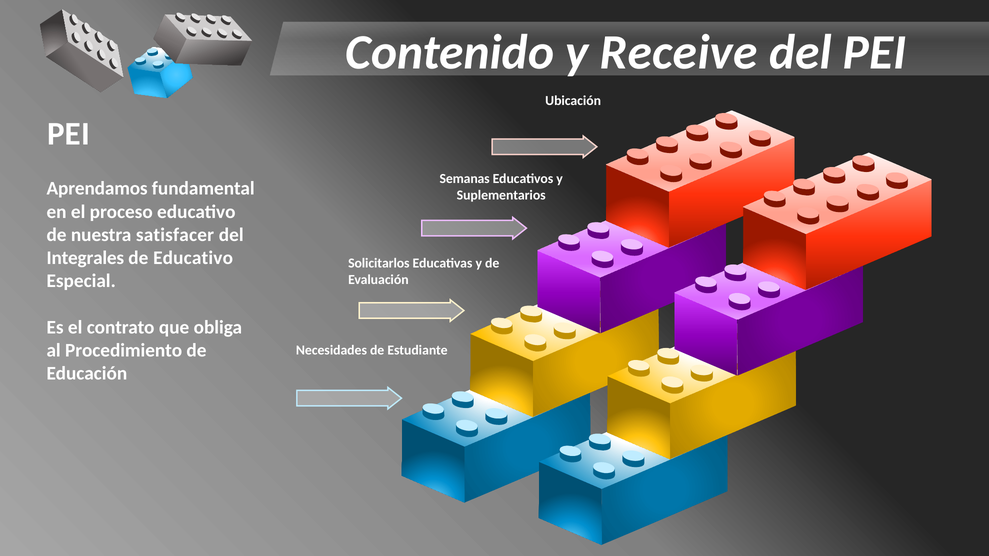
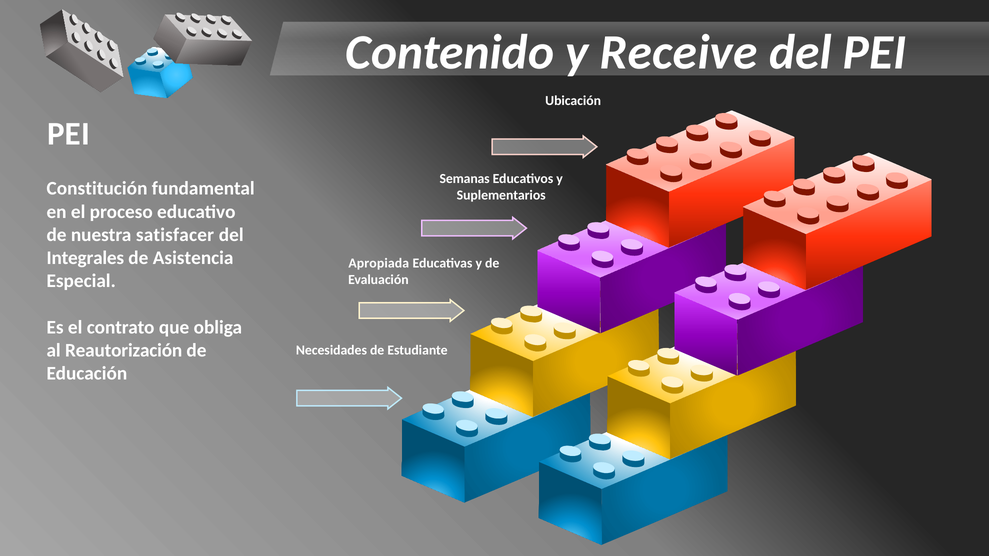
Aprendamos: Aprendamos -> Constitución (97, 189)
de Educativo: Educativo -> Asistencia (193, 258)
Solicitarlos: Solicitarlos -> Apropiada (379, 263)
Procedimiento: Procedimiento -> Reautorización (124, 351)
